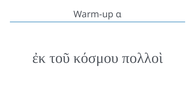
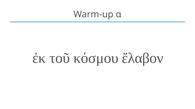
πολλοὶ: πολλοὶ -> ἔλαβον (143, 58)
